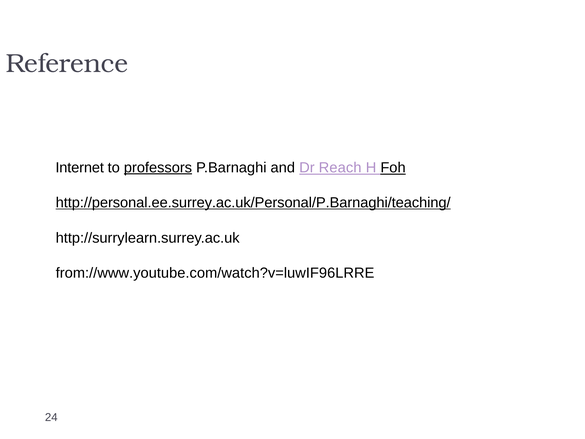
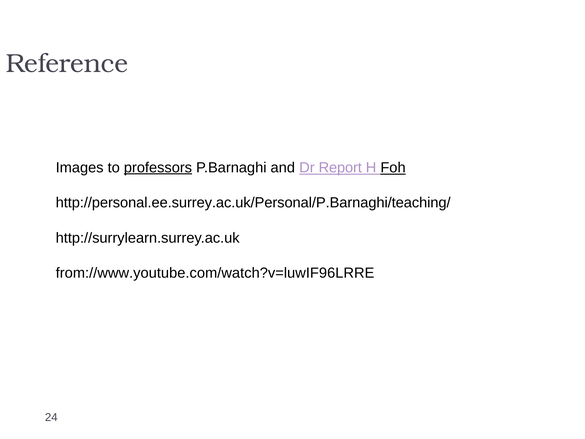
Internet: Internet -> Images (80, 168)
Reach: Reach -> Report (340, 168)
http://personal.ee.surrey.ac.uk/Personal/P.Barnaghi/teaching/ underline: present -> none (253, 203)
